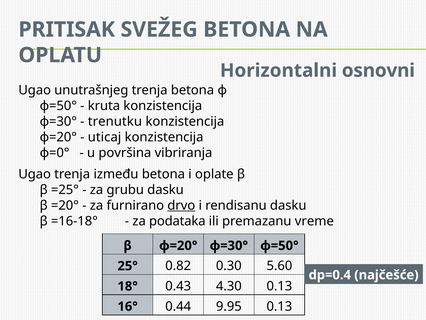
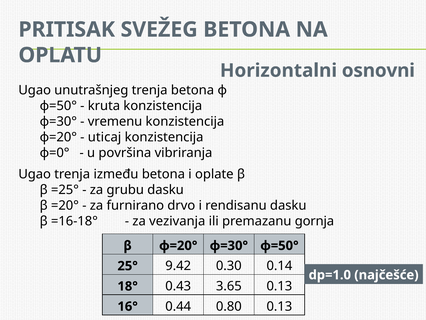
trenutku: trenutku -> vremenu (115, 121)
drvo underline: present -> none (181, 205)
podataka: podataka -> vezivanja (177, 221)
vreme: vreme -> gornja (314, 221)
0.82: 0.82 -> 9.42 (178, 266)
5.60: 5.60 -> 0.14 (279, 266)
dp=0.4: dp=0.4 -> dp=1.0 (330, 275)
4.30: 4.30 -> 3.65 (229, 286)
9.95: 9.95 -> 0.80 (229, 306)
